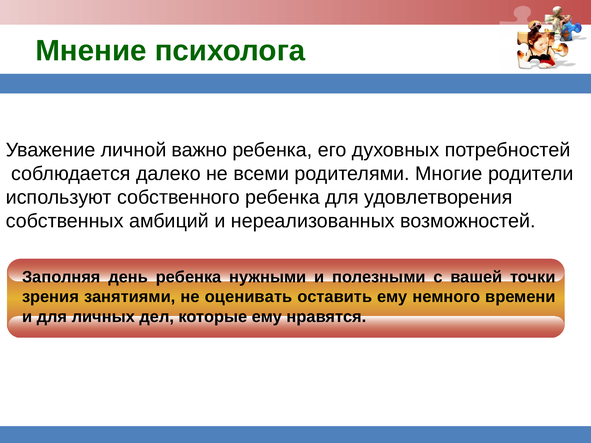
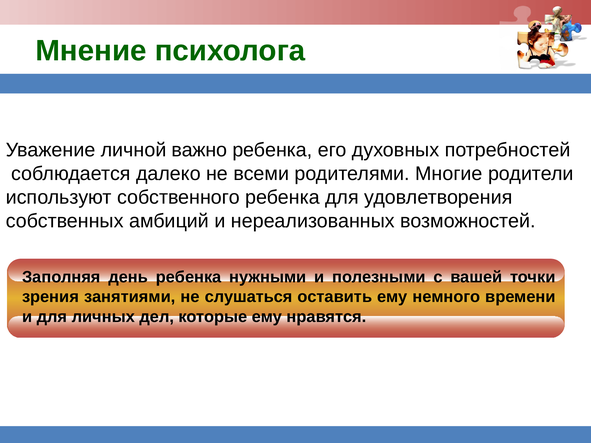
оценивать: оценивать -> слушаться (249, 297)
